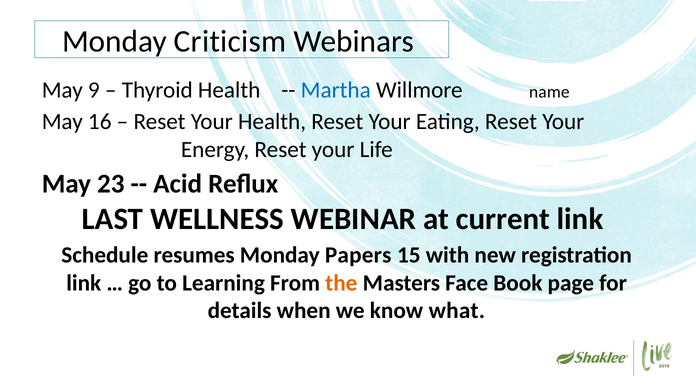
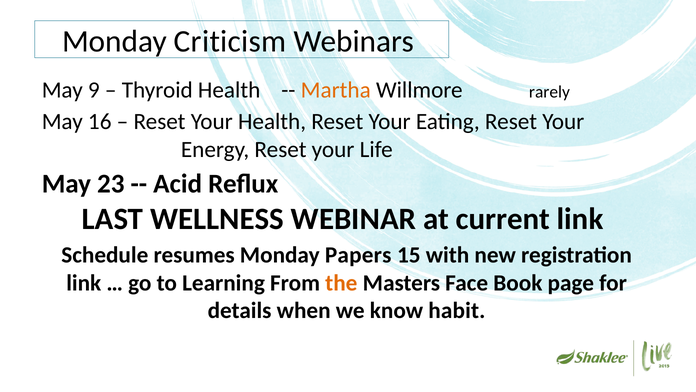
Martha colour: blue -> orange (336, 90)
name: name -> rarely (549, 92)
what: what -> habit (457, 310)
